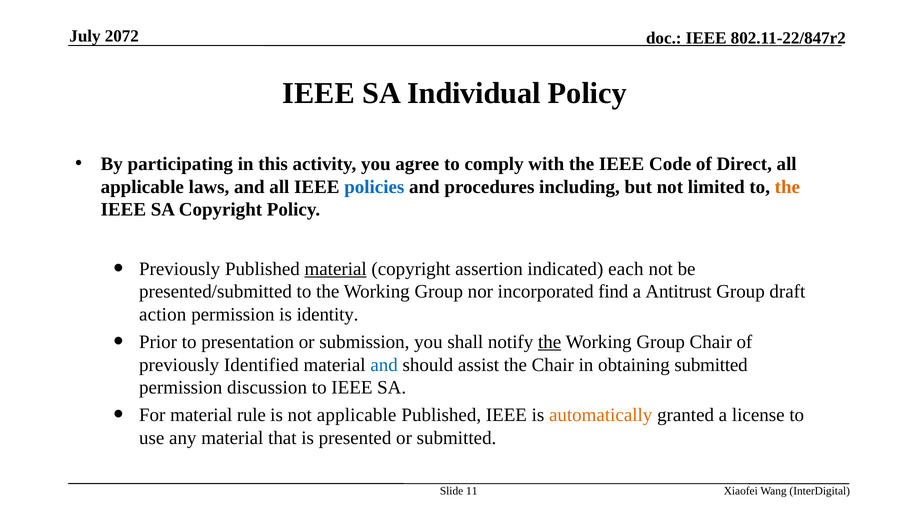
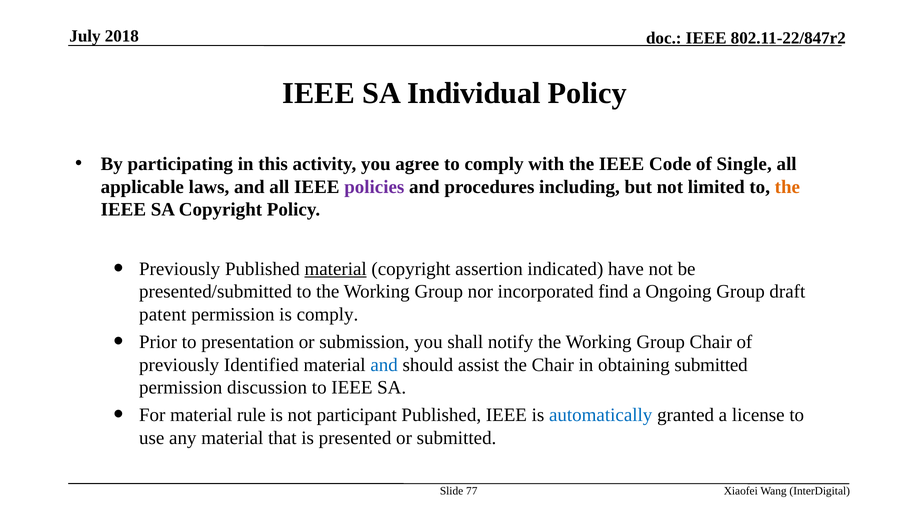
2072: 2072 -> 2018 (122, 36)
Direct: Direct -> Single (744, 164)
policies colour: blue -> purple (374, 187)
each: each -> have (626, 269)
Antitrust: Antitrust -> Ongoing (678, 292)
action: action -> patent (163, 314)
is identity: identity -> comply (327, 314)
the underline: present -> none (550, 342)
not applicable: applicable -> participant (357, 415)
automatically colour: orange -> blue (601, 415)
11: 11 -> 77 (472, 491)
